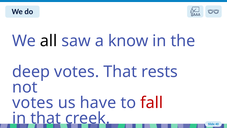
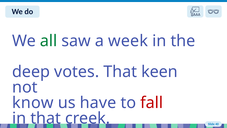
all colour: black -> green (49, 41)
know: know -> week (128, 41)
rests: rests -> keen (159, 72)
votes: votes -> know (33, 103)
